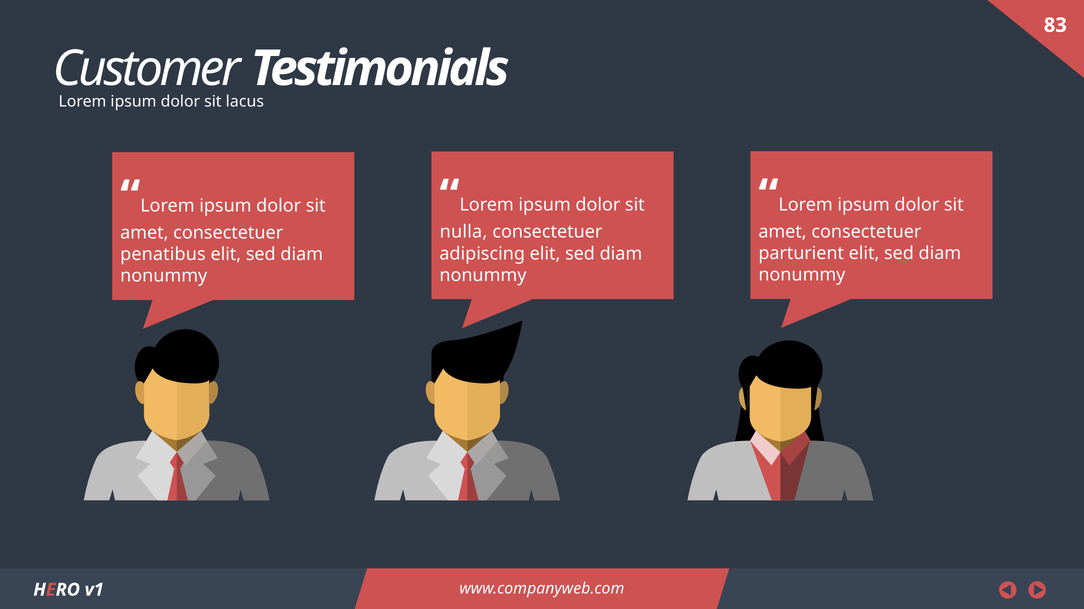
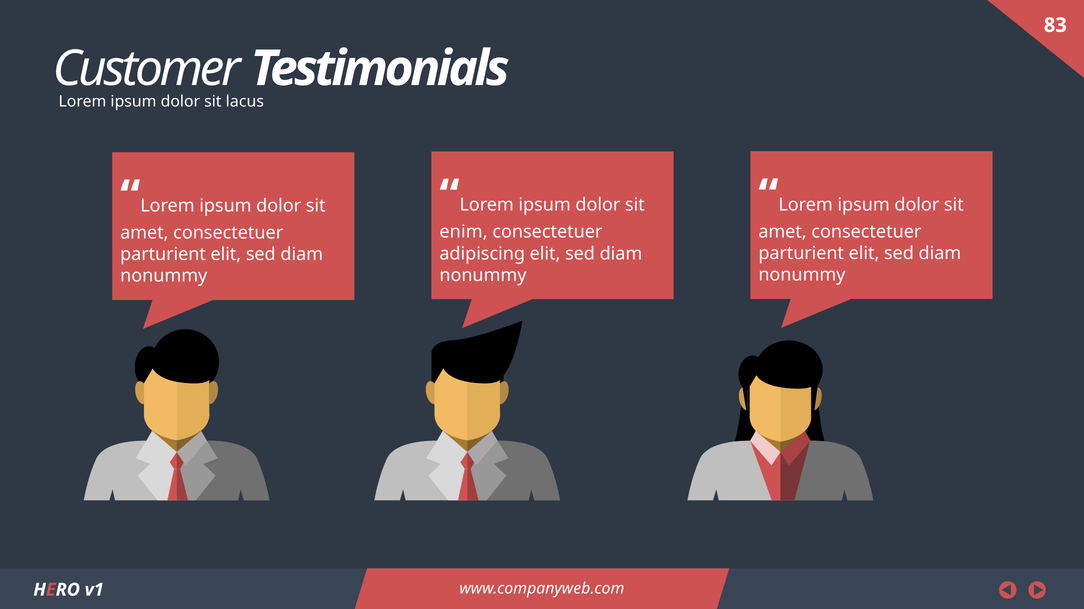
nulla: nulla -> enim (464, 232)
penatibus: penatibus -> parturient (163, 255)
